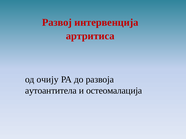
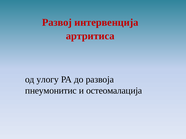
очију: очију -> улогу (48, 80)
аутоантитела: аутоантитела -> пнеумонитис (51, 91)
